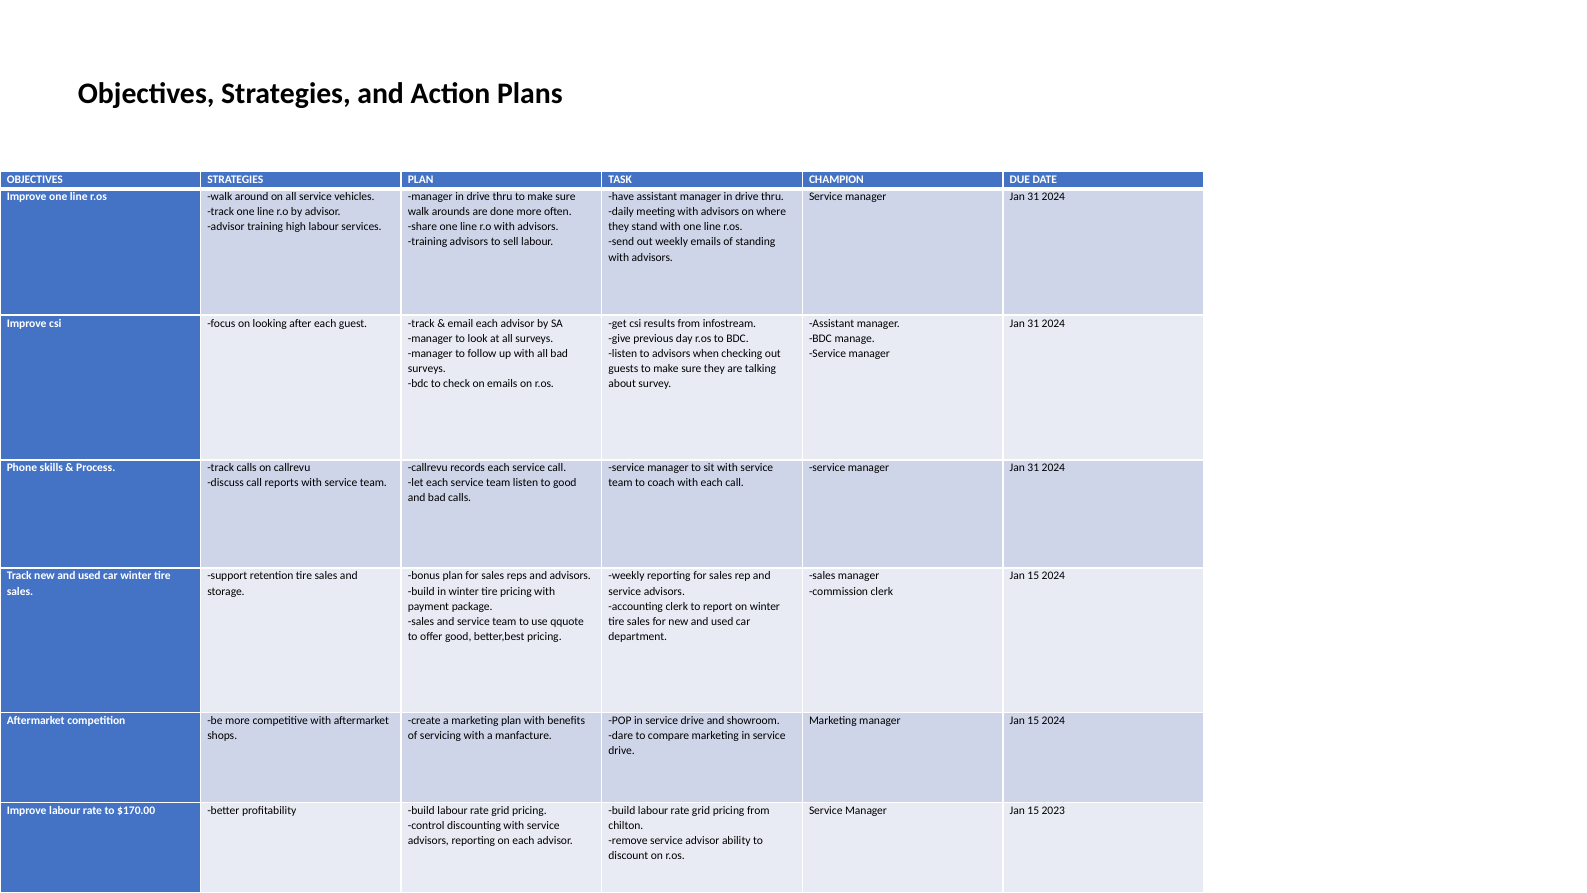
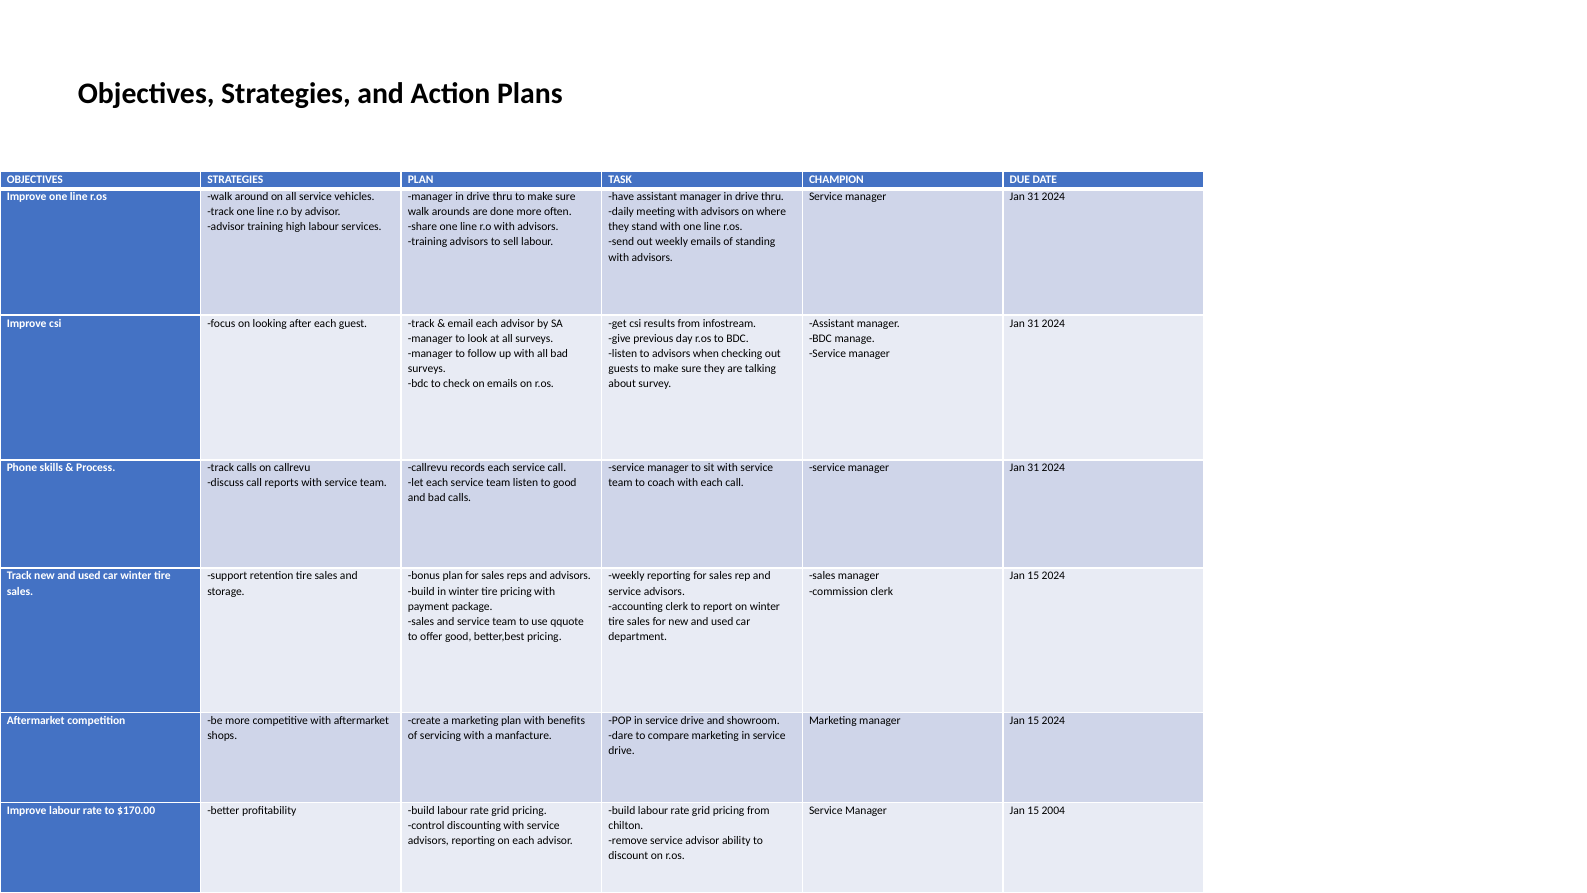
2023: 2023 -> 2004 (1053, 811)
